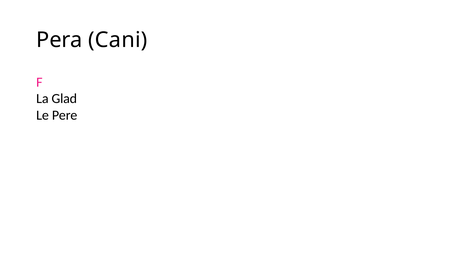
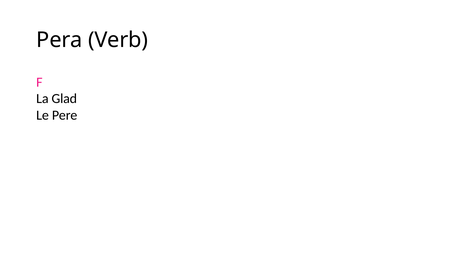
Cani: Cani -> Verb (118, 40)
